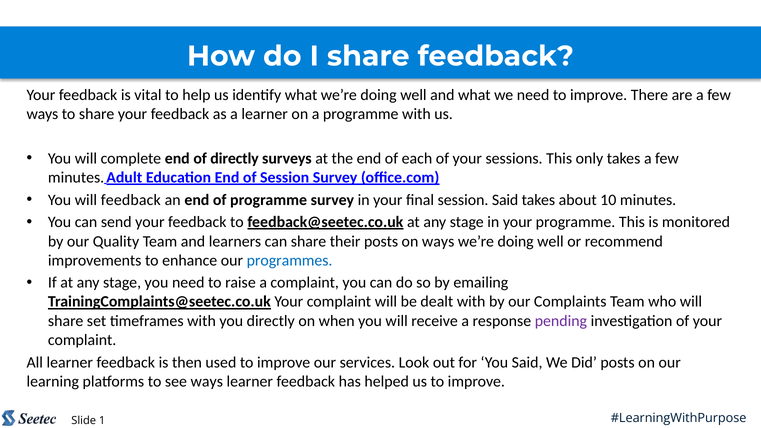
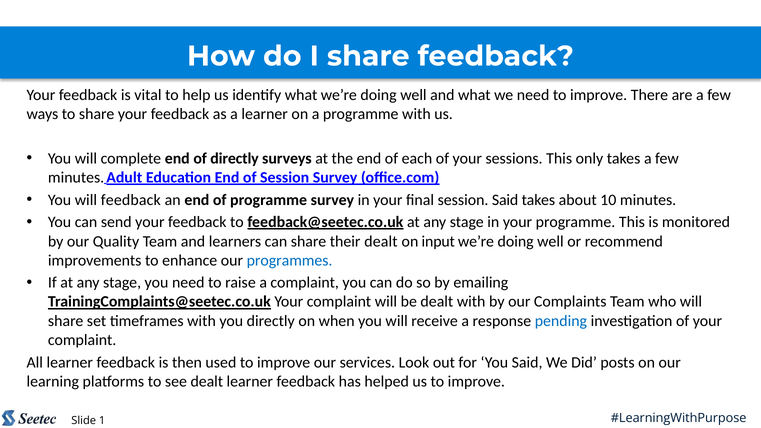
their posts: posts -> dealt (381, 242)
on ways: ways -> input (438, 242)
pending colour: purple -> blue (561, 321)
see ways: ways -> dealt (207, 381)
